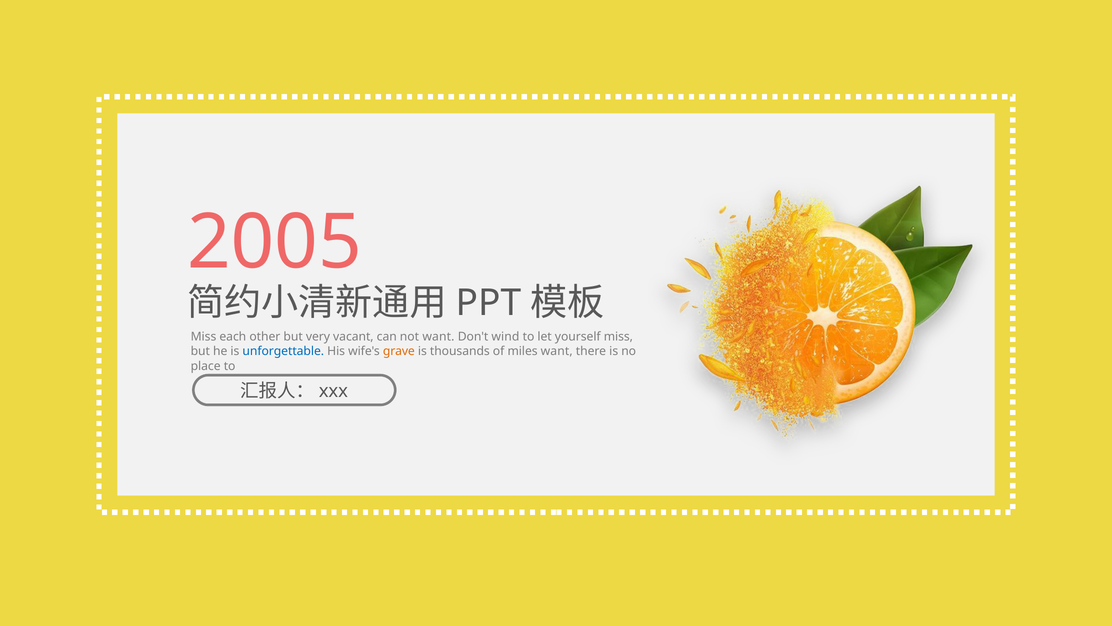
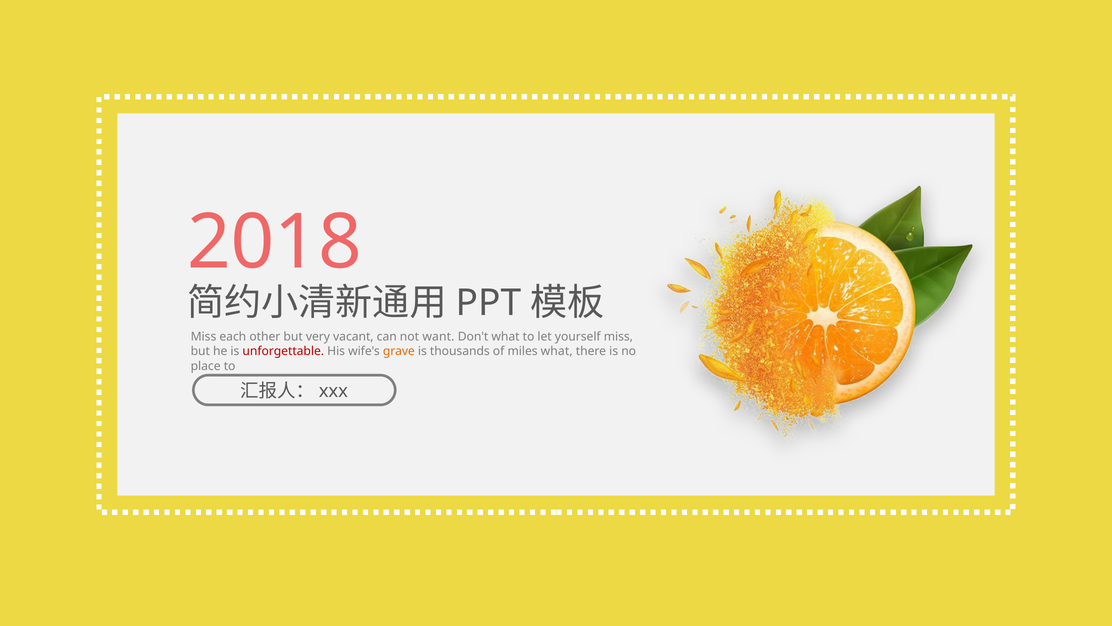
2005: 2005 -> 2018 (274, 242)
Don't wind: wind -> what (506, 337)
unforgettable colour: blue -> red (283, 351)
miles want: want -> what (557, 351)
